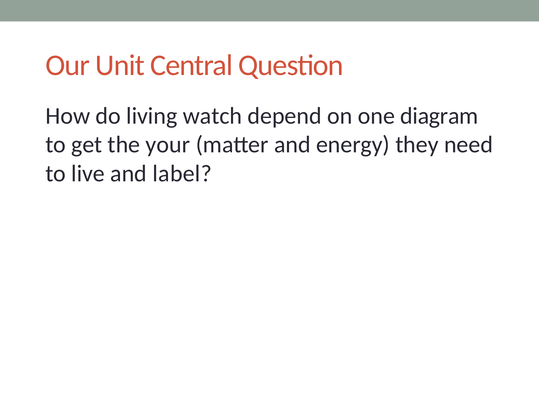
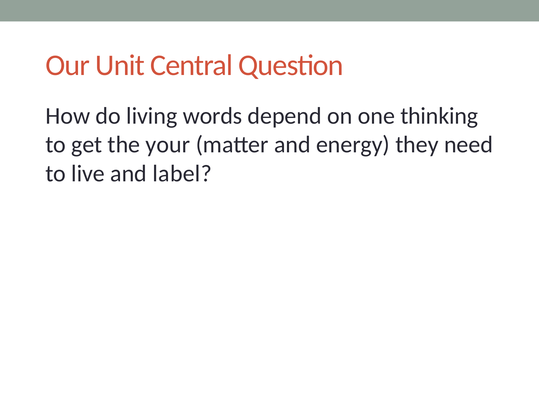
watch: watch -> words (213, 116)
diagram: diagram -> thinking (439, 116)
